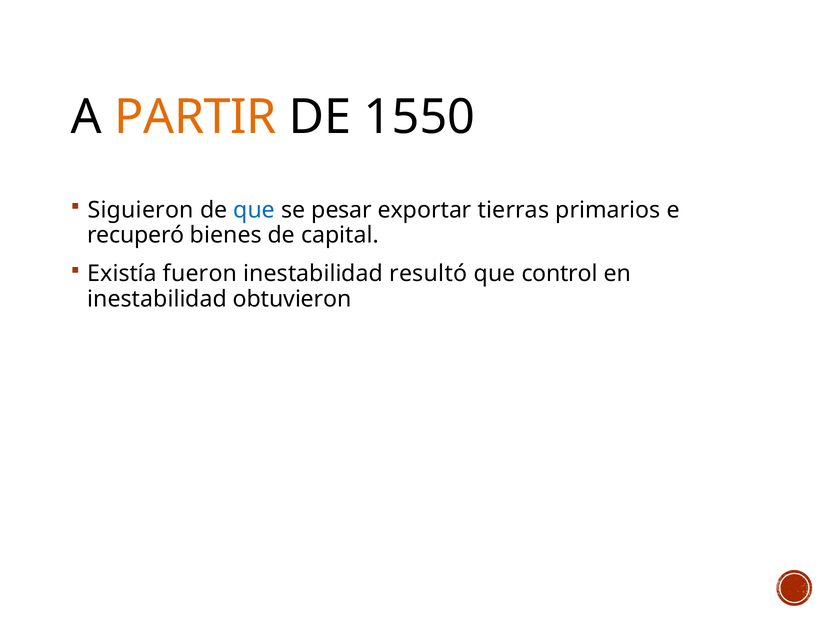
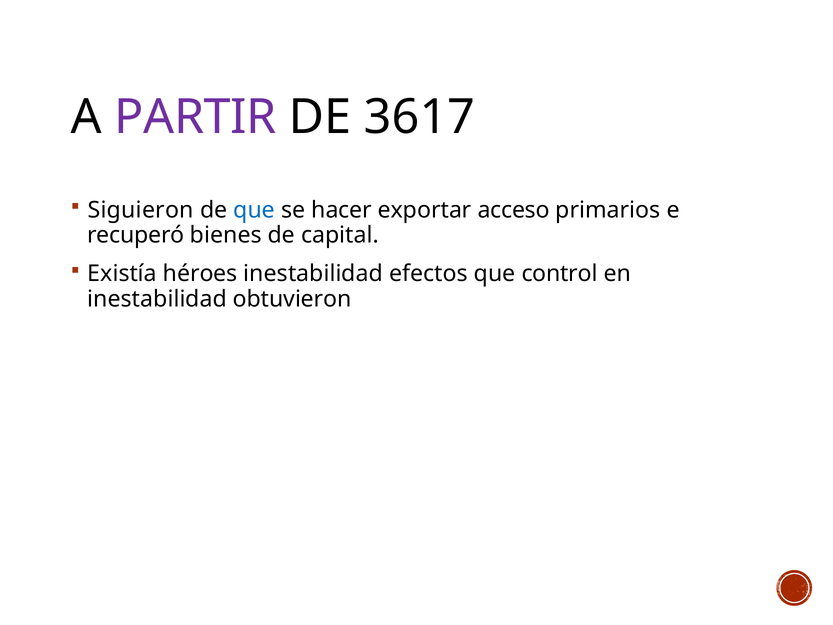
PARTIR colour: orange -> purple (196, 117)
1550: 1550 -> 3617 (420, 117)
pesar: pesar -> hacer (342, 210)
tierras: tierras -> acceso (514, 210)
fueron: fueron -> héroes (200, 274)
resultó: resultó -> efectos (428, 274)
